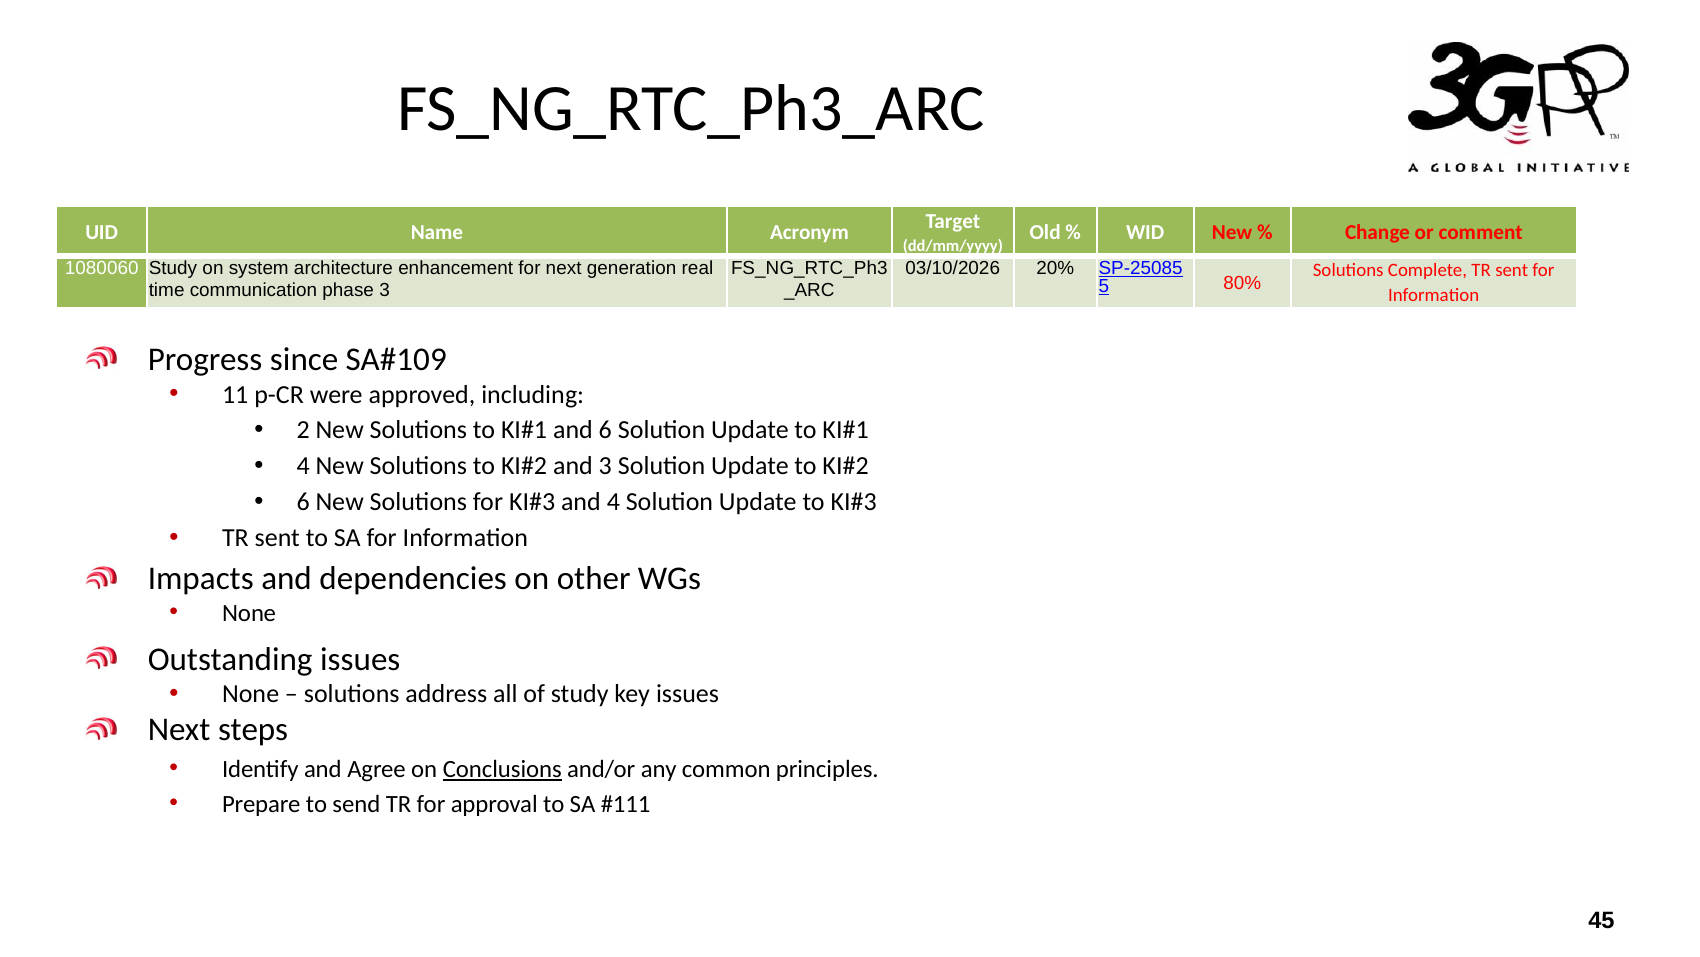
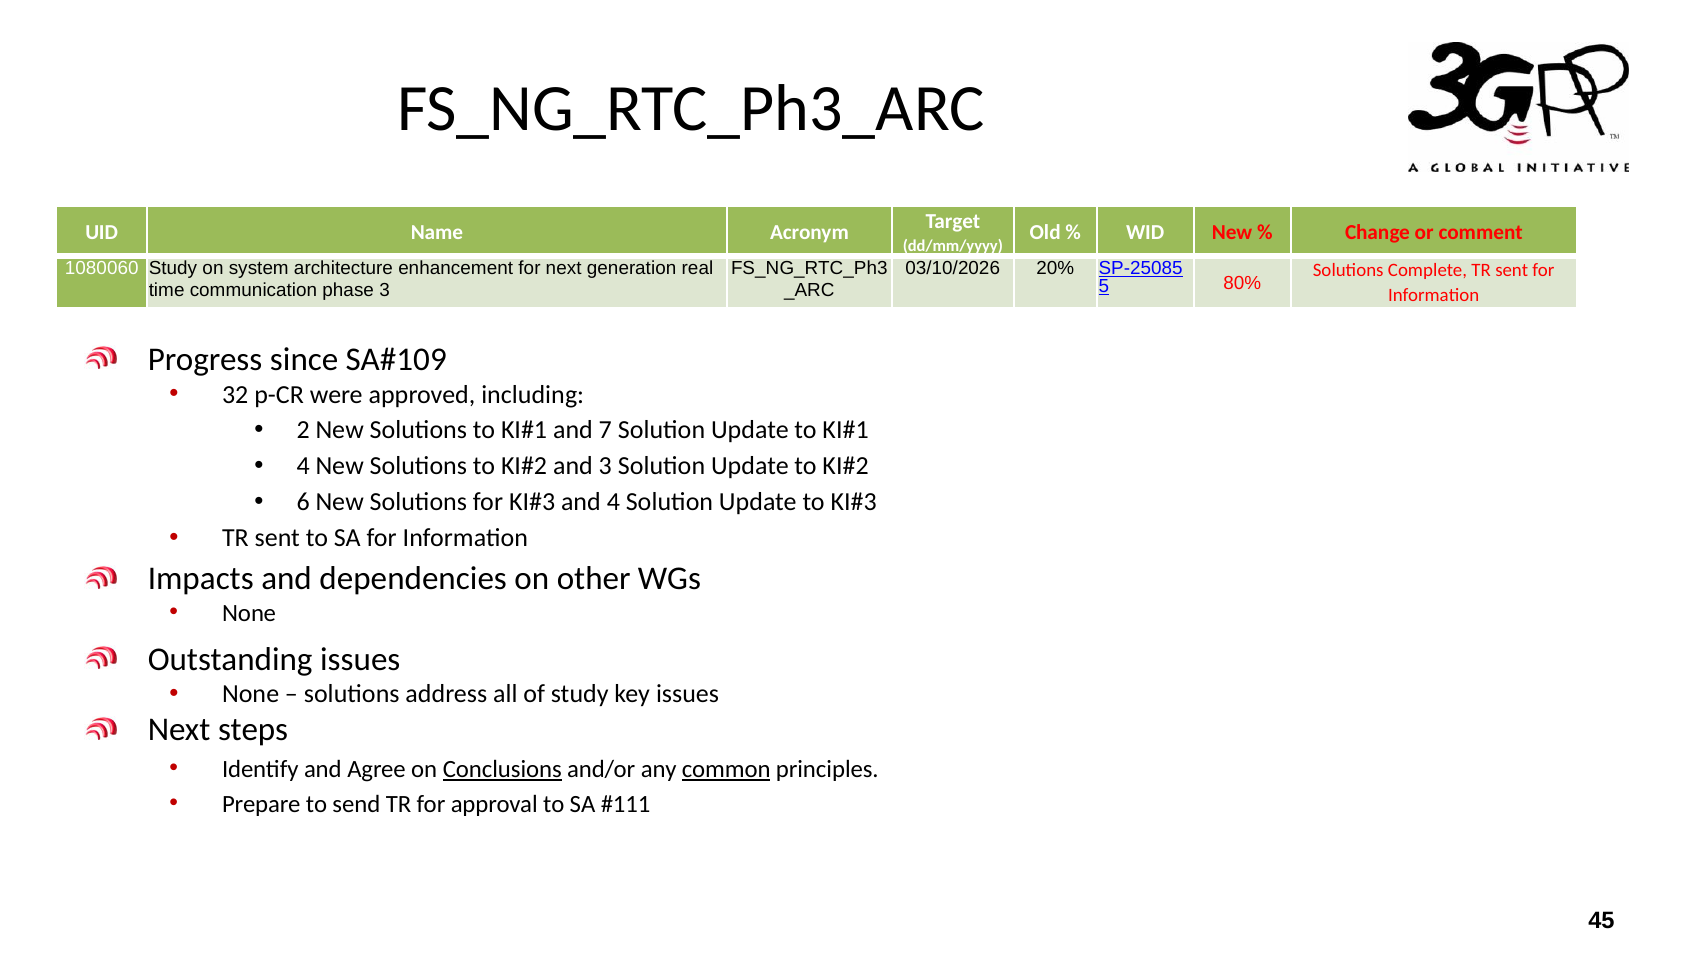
11: 11 -> 32 (235, 394)
and 6: 6 -> 7 (605, 430)
common underline: none -> present (726, 769)
